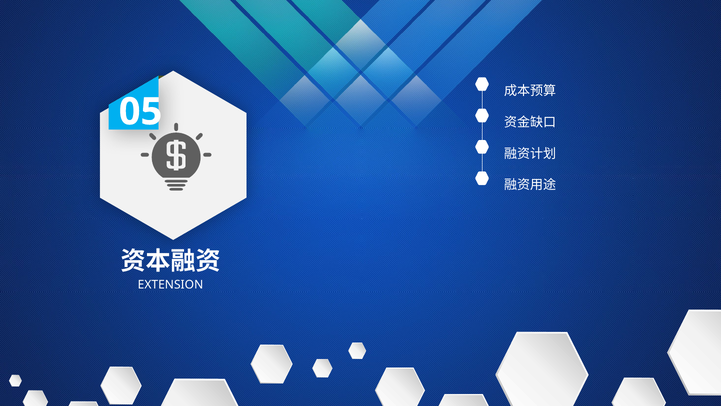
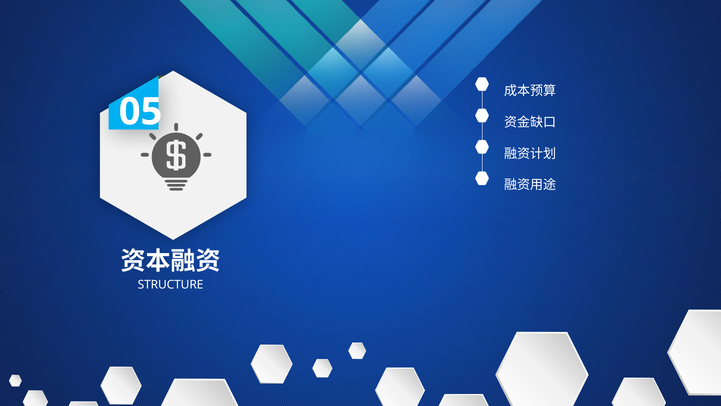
EXTENSION: EXTENSION -> STRUCTURE (171, 285)
